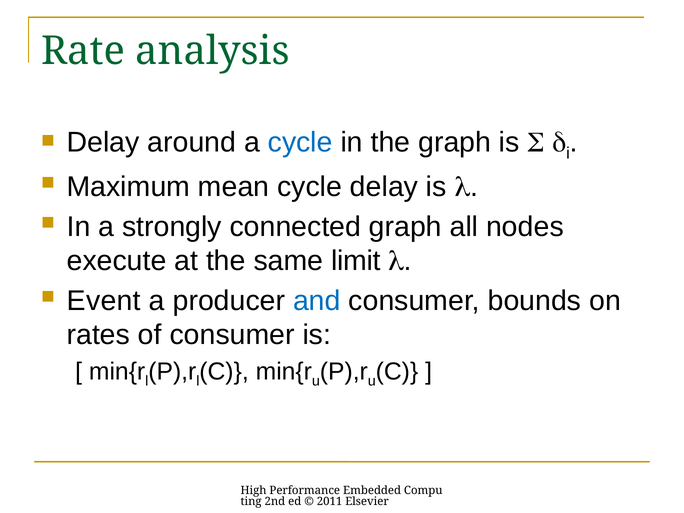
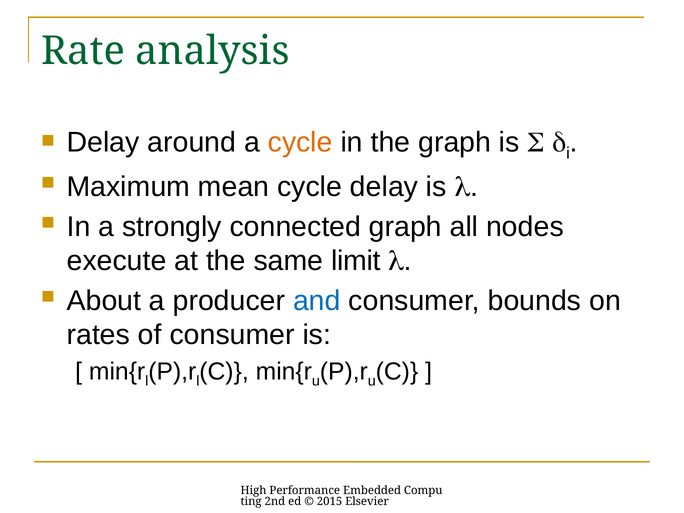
cycle colour: blue -> orange (300, 142)
Event: Event -> About (104, 301)
2011: 2011 -> 2015 (330, 502)
